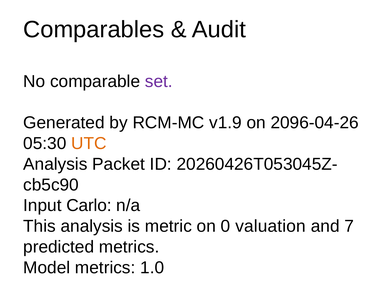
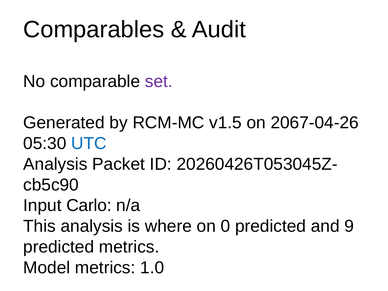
v1.9: v1.9 -> v1.5 (225, 123)
2096-04-26: 2096-04-26 -> 2067-04-26 (315, 123)
UTC colour: orange -> blue (89, 143)
metric: metric -> where (168, 226)
0 valuation: valuation -> predicted (271, 226)
7: 7 -> 9 (349, 226)
